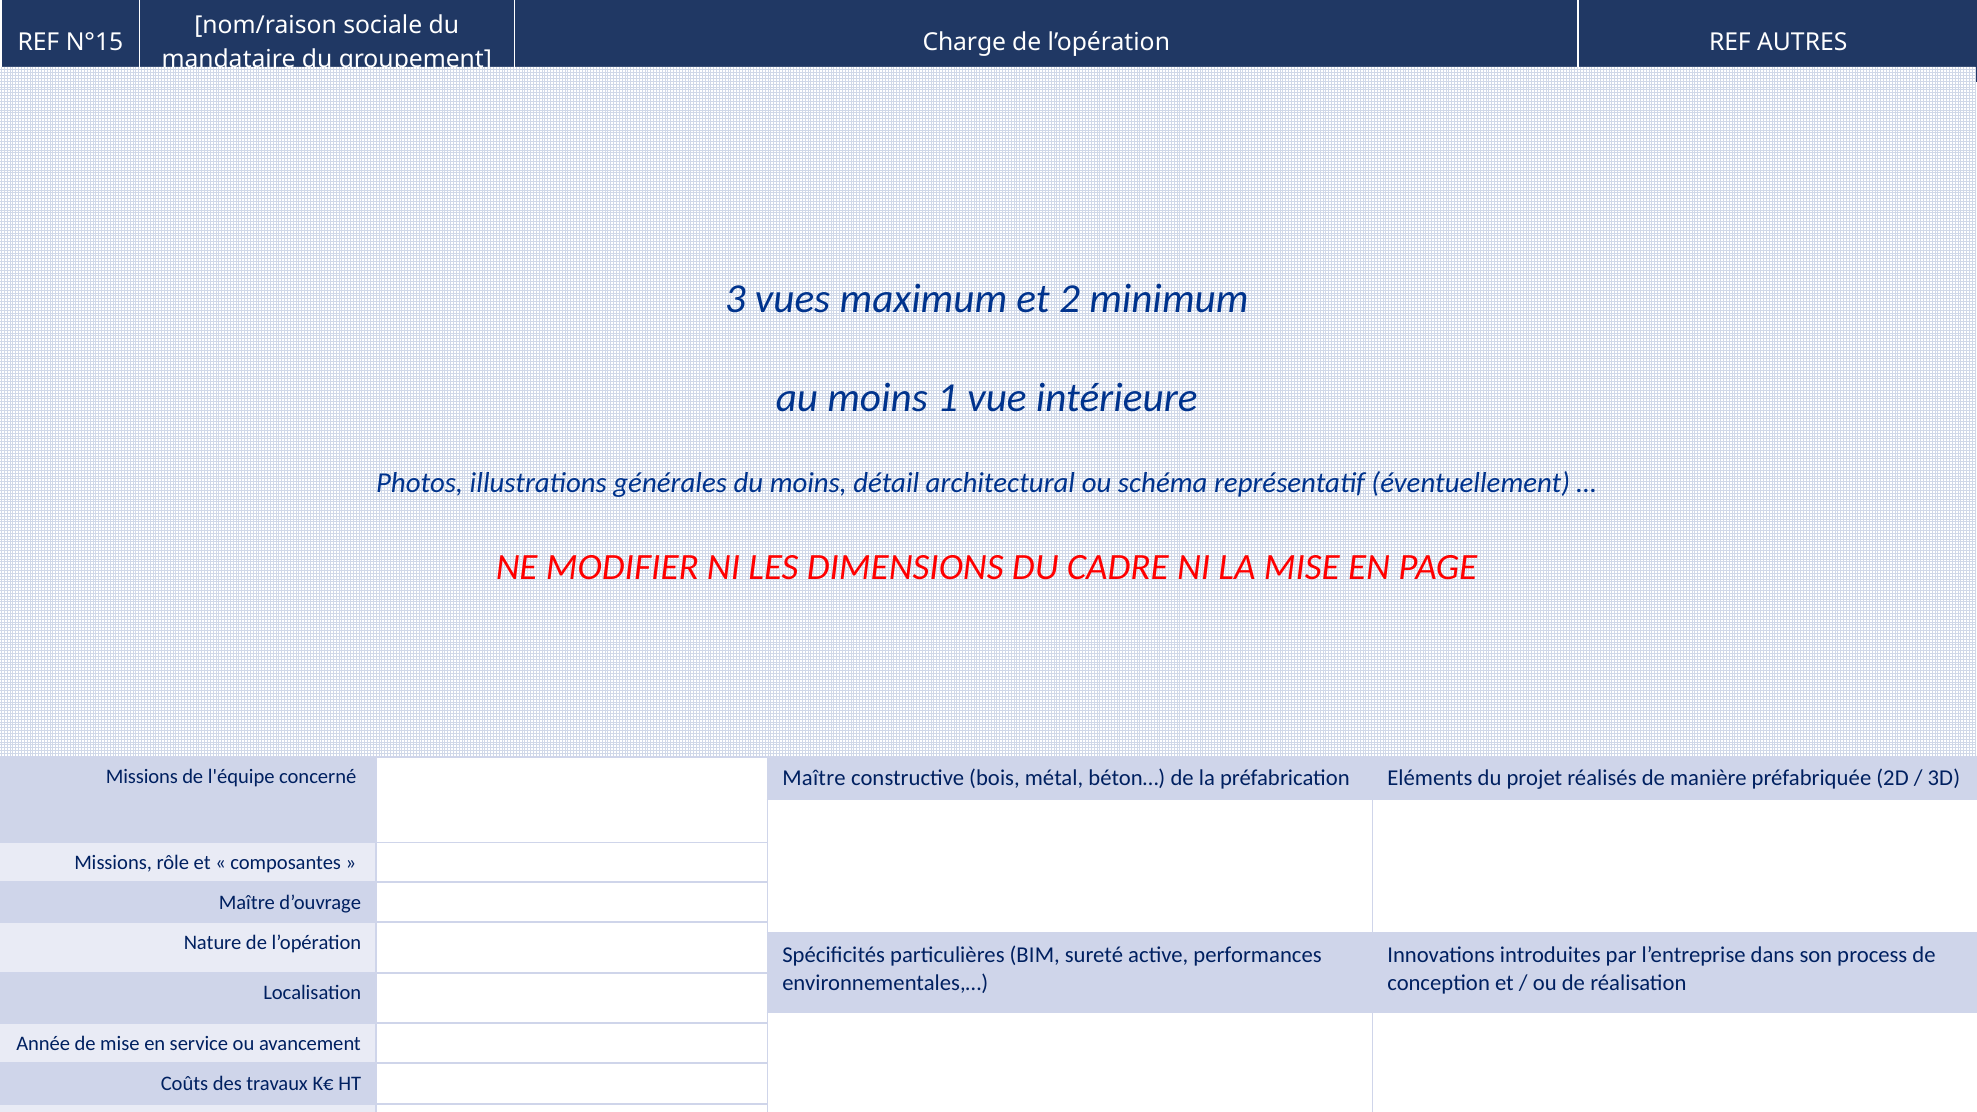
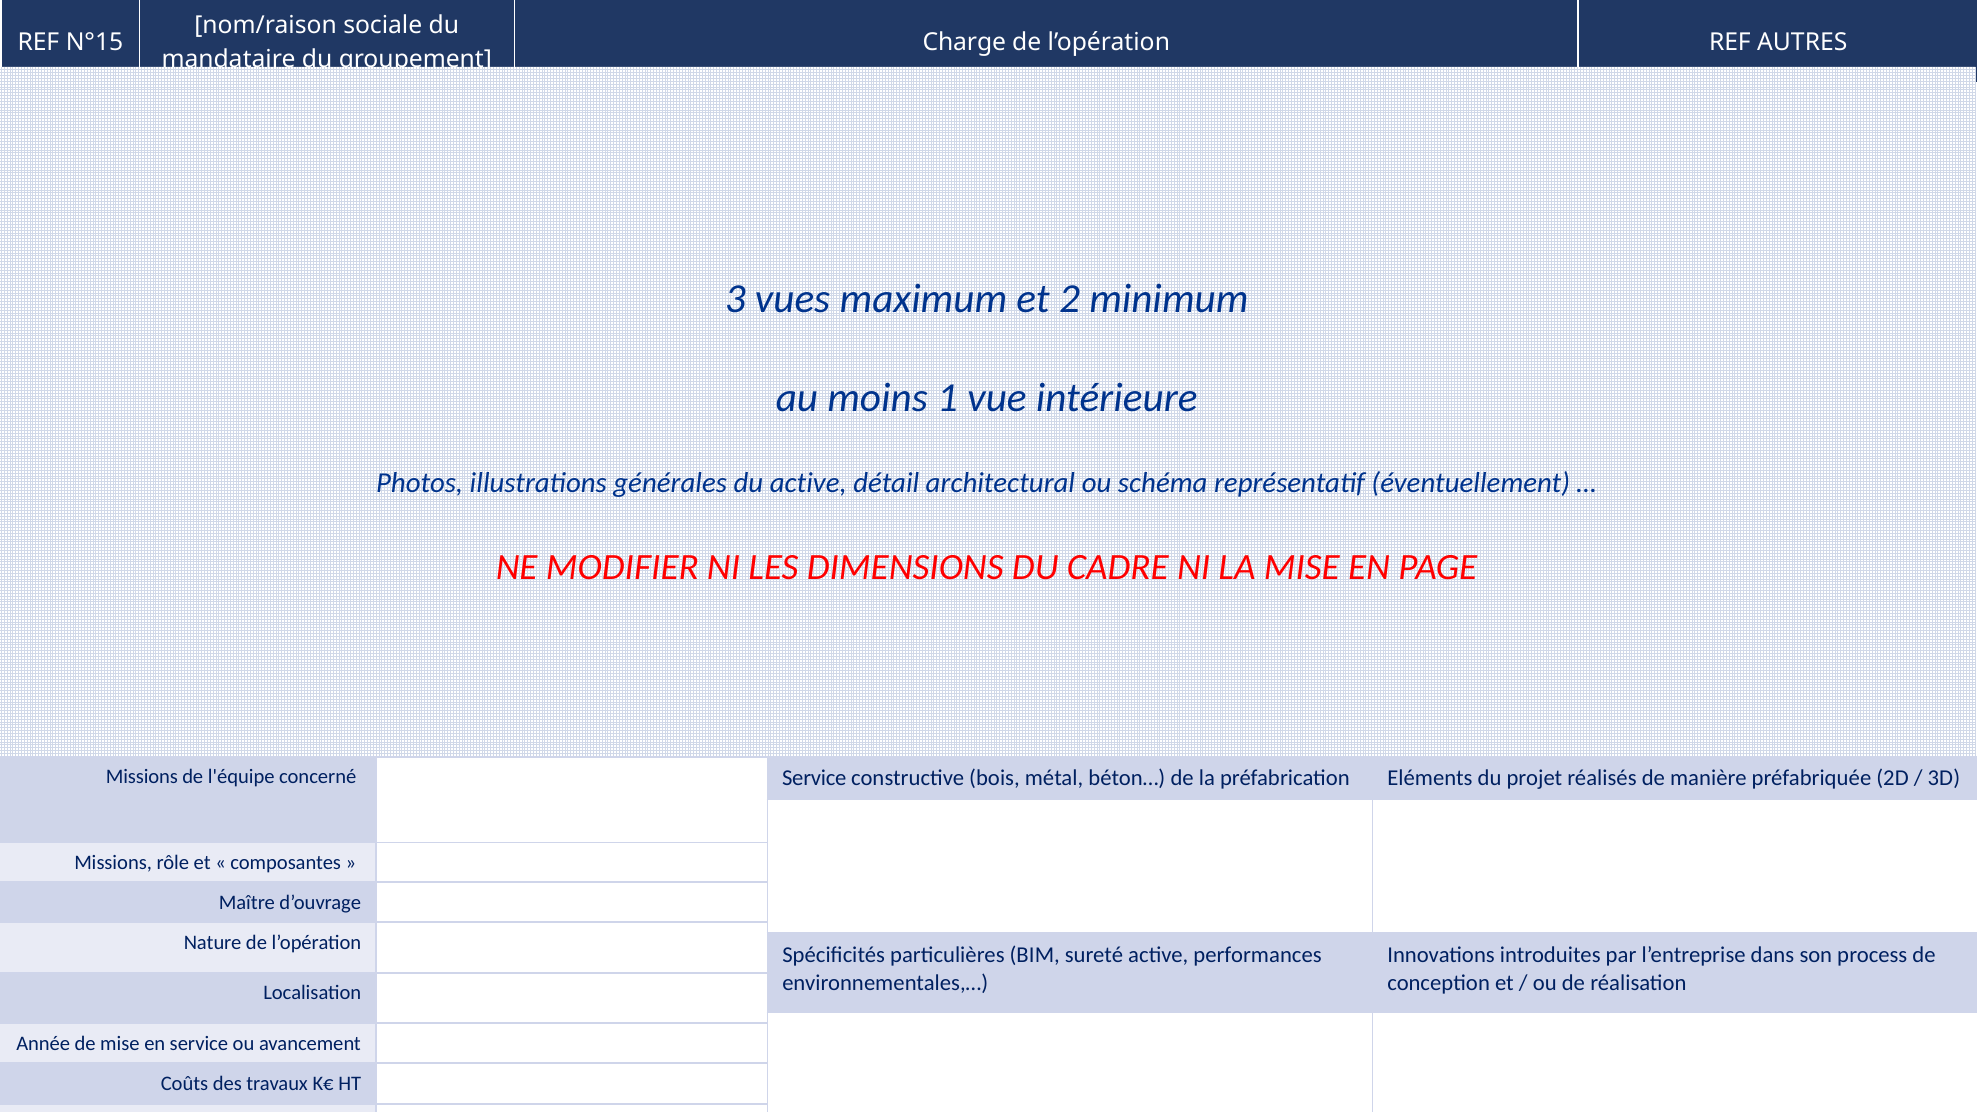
du moins: moins -> active (808, 483)
concerné Maître: Maître -> Service (814, 778)
